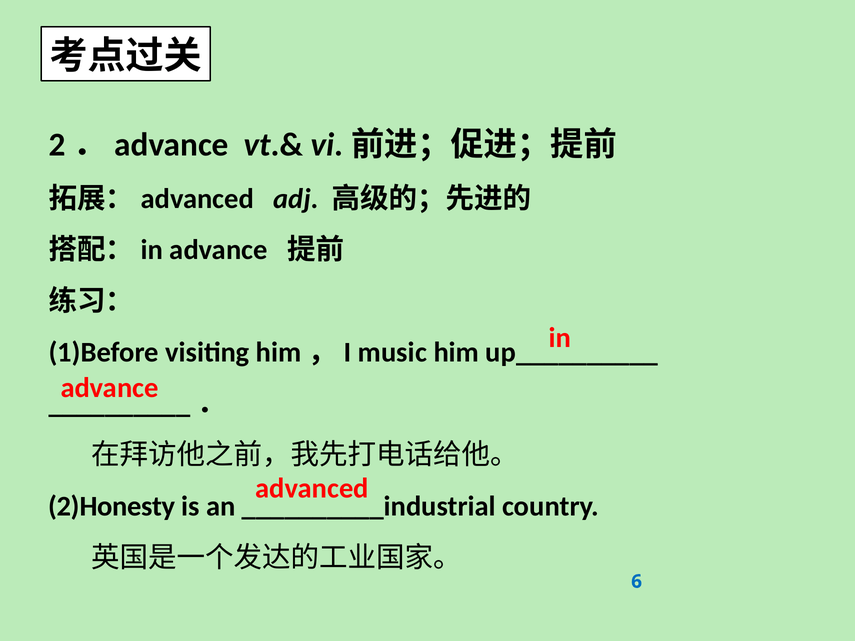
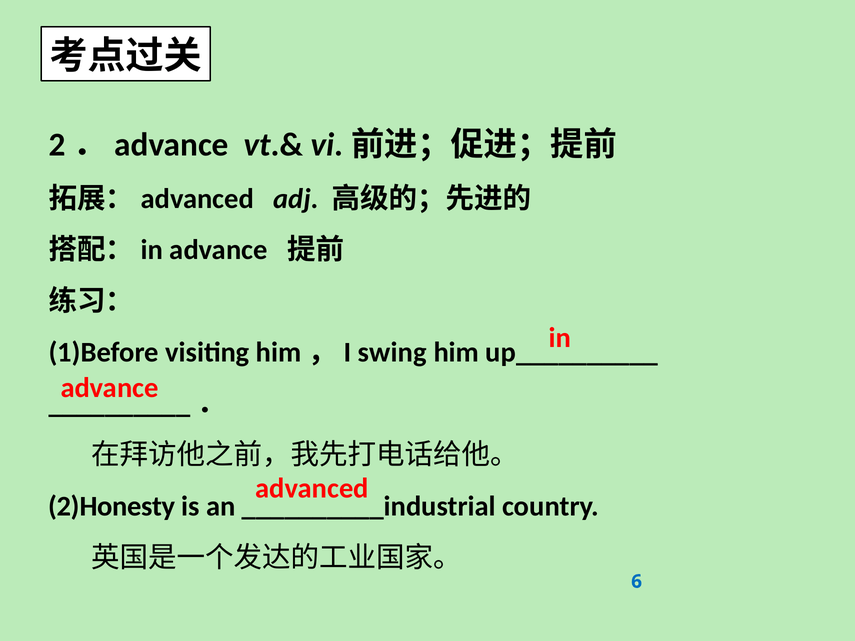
music: music -> swing (392, 353)
